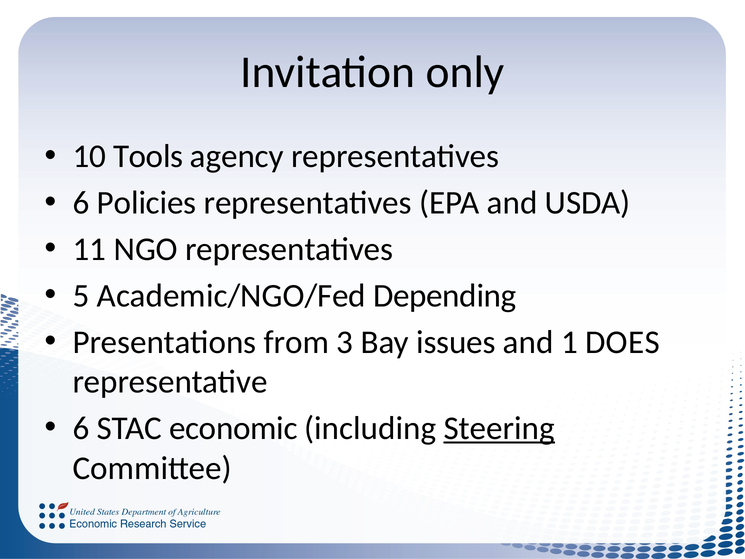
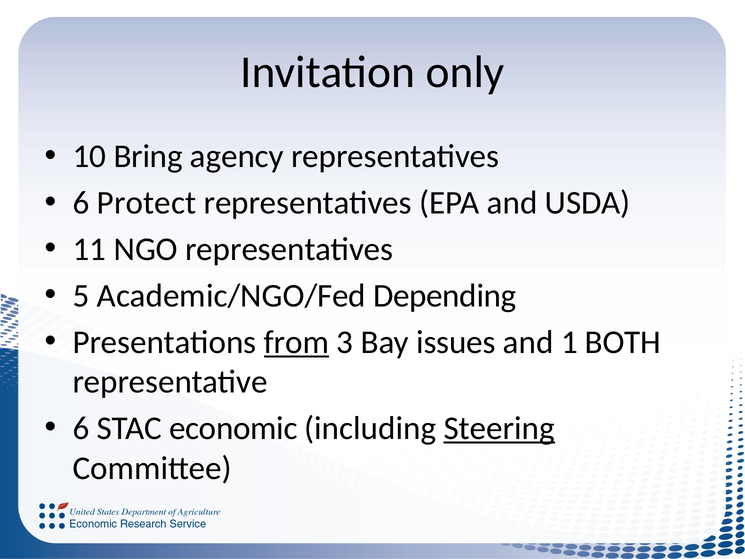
Tools: Tools -> Bring (148, 156)
Policies: Policies -> Protect (147, 203)
from underline: none -> present (296, 342)
DOES: DOES -> BOTH (623, 342)
